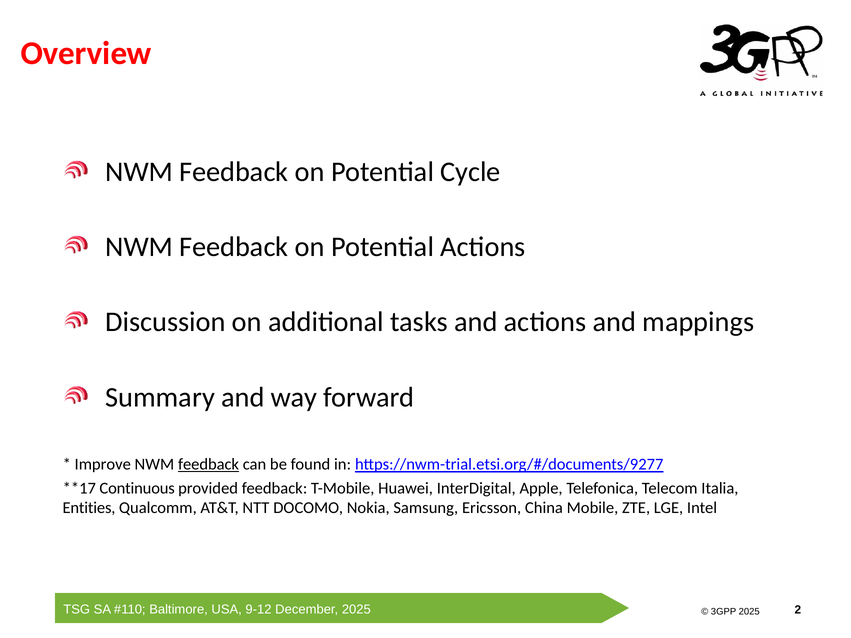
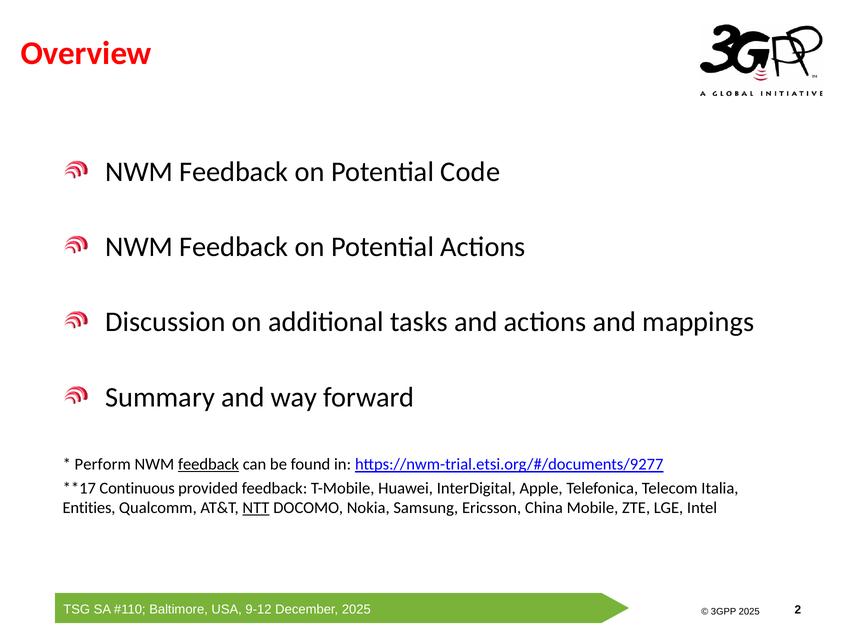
Cycle: Cycle -> Code (470, 172)
Improve: Improve -> Perform (103, 465)
NTT underline: none -> present (256, 508)
